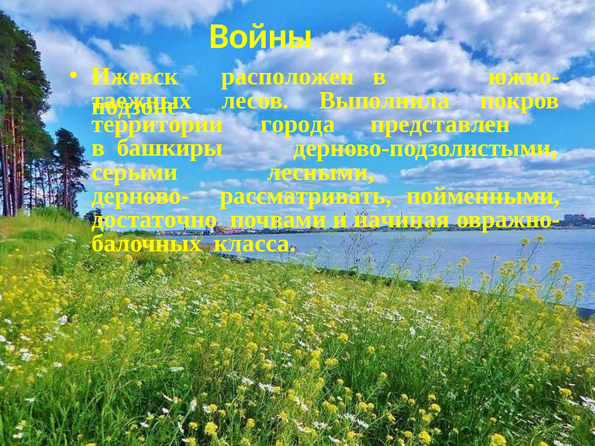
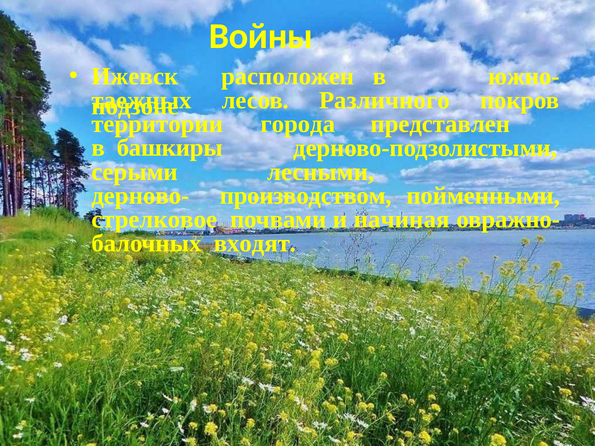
Выполнила: Выполнила -> Различного (384, 100)
рассматривать: рассматривать -> производством (306, 196)
достаточно: достаточно -> стрелковое (154, 220)
класса: класса -> входят (255, 243)
